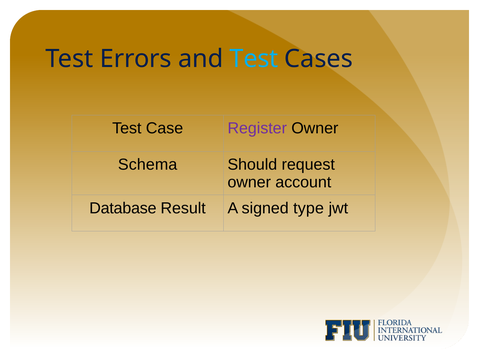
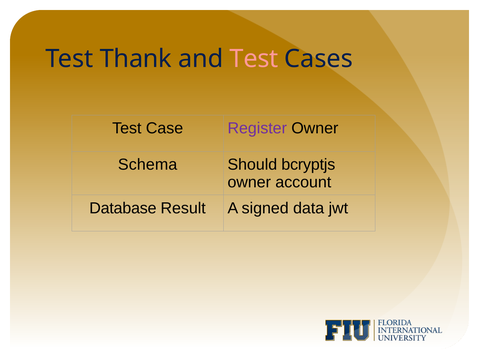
Errors: Errors -> Thank (136, 59)
Test colour: light blue -> pink (254, 59)
request: request -> bcryptjs (308, 165)
type: type -> data (309, 208)
